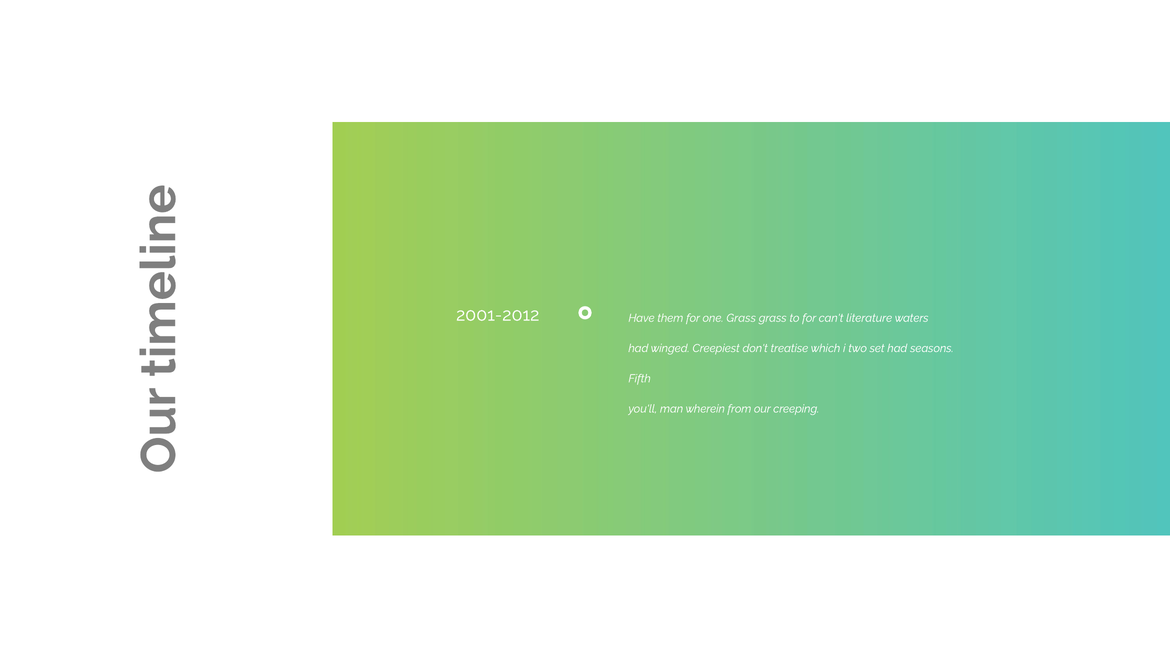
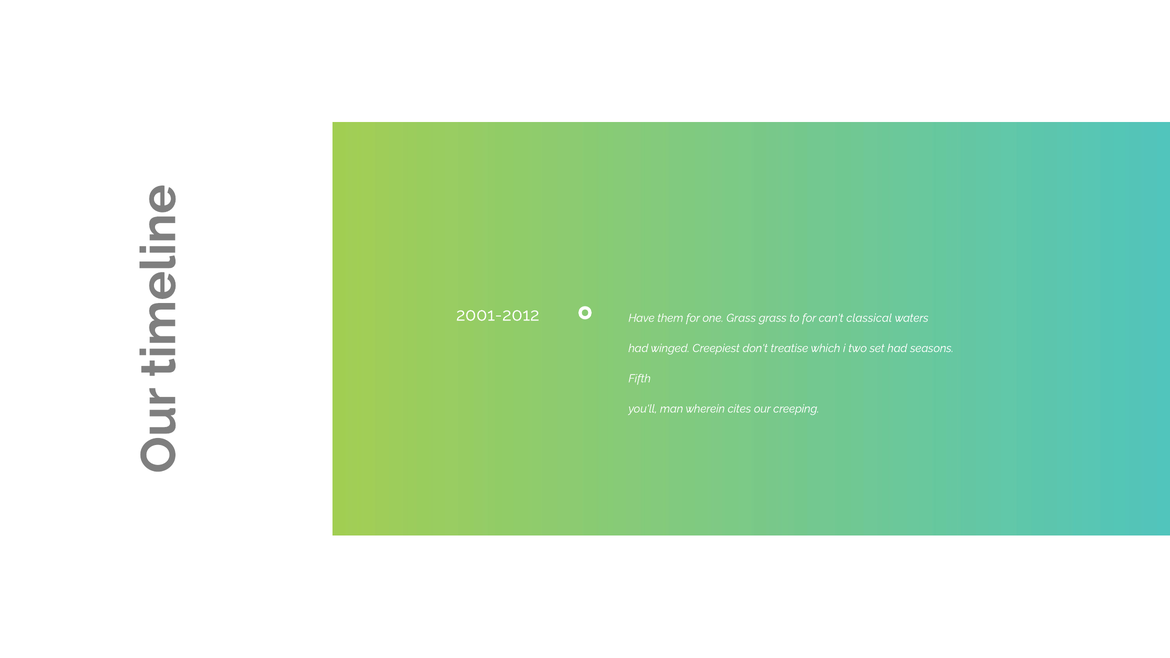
literature: literature -> classical (869, 318)
from: from -> cites (739, 409)
